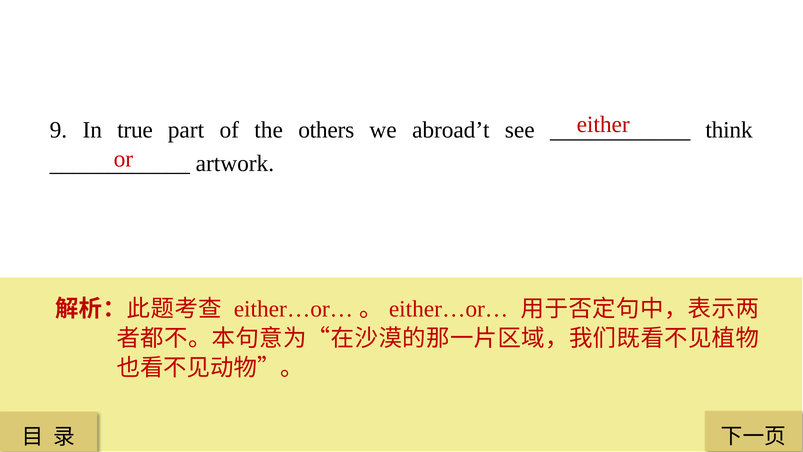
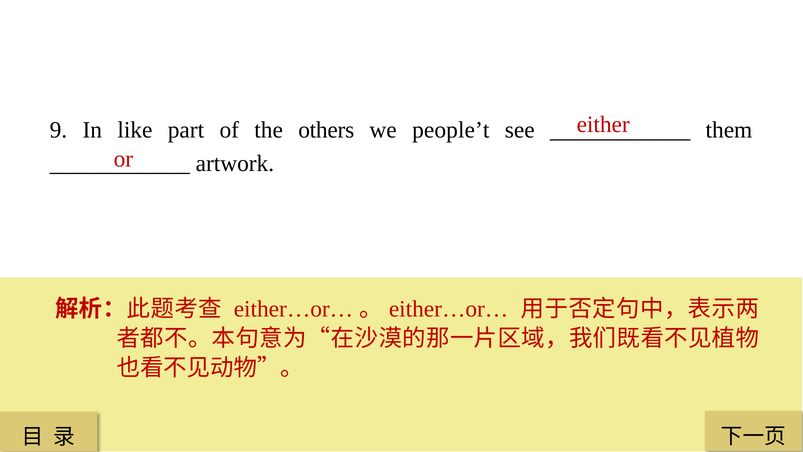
true: true -> like (135, 130)
abroad’t: abroad’t -> people’t (451, 130)
think: think -> them (729, 130)
